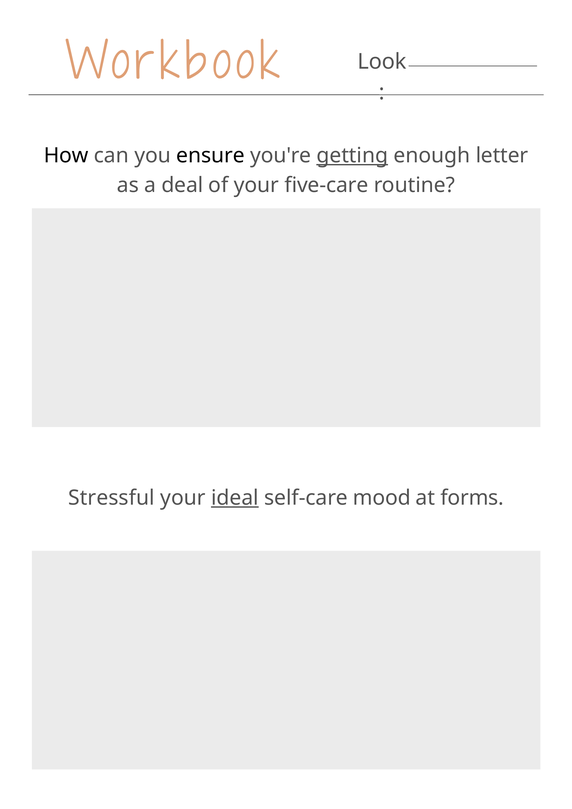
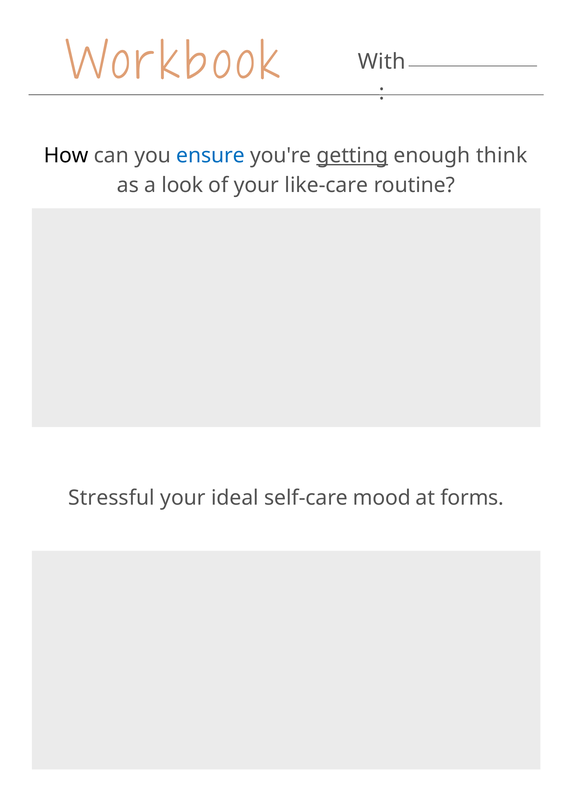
Look: Look -> With (382, 62)
ensure colour: black -> blue (211, 156)
letter: letter -> think (502, 156)
deal: deal -> look (182, 185)
five-care: five-care -> like-care (326, 185)
ideal underline: present -> none (235, 498)
